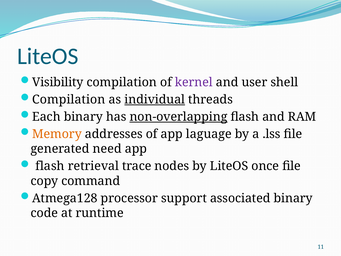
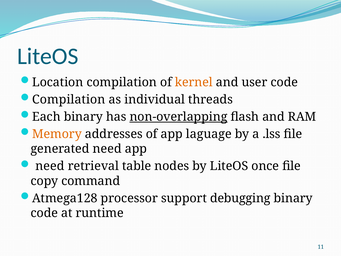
Visibility: Visibility -> Location (58, 82)
kernel colour: purple -> orange (194, 82)
user shell: shell -> code (284, 82)
individual underline: present -> none (155, 99)
flash: flash -> need (50, 166)
trace: trace -> table (137, 166)
associated: associated -> debugging (240, 198)
